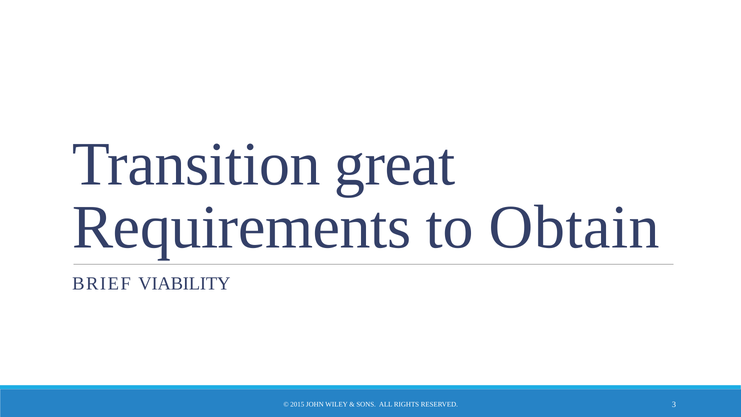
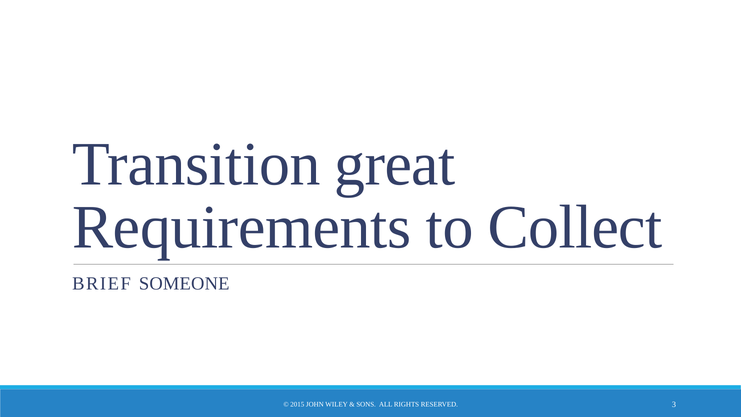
Obtain: Obtain -> Collect (575, 227)
VIABILITY: VIABILITY -> SOMEONE (184, 283)
